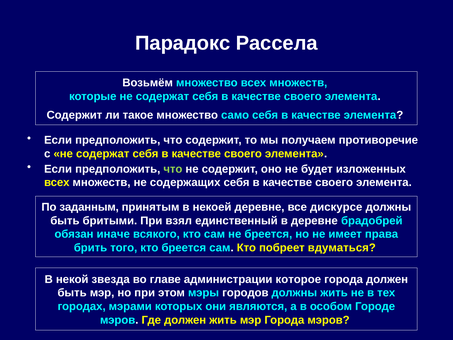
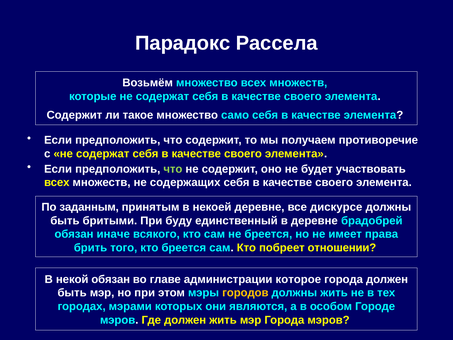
изложенных: изложенных -> участвовать (371, 169)
взял: взял -> буду (179, 220)
вдуматься: вдуматься -> отношении (342, 248)
некой звезда: звезда -> обязан (111, 279)
городов colour: white -> yellow (245, 293)
